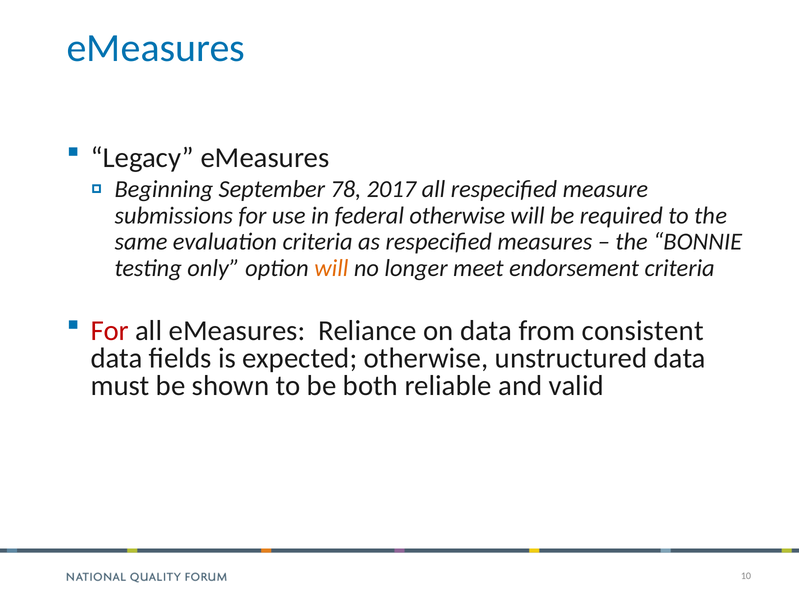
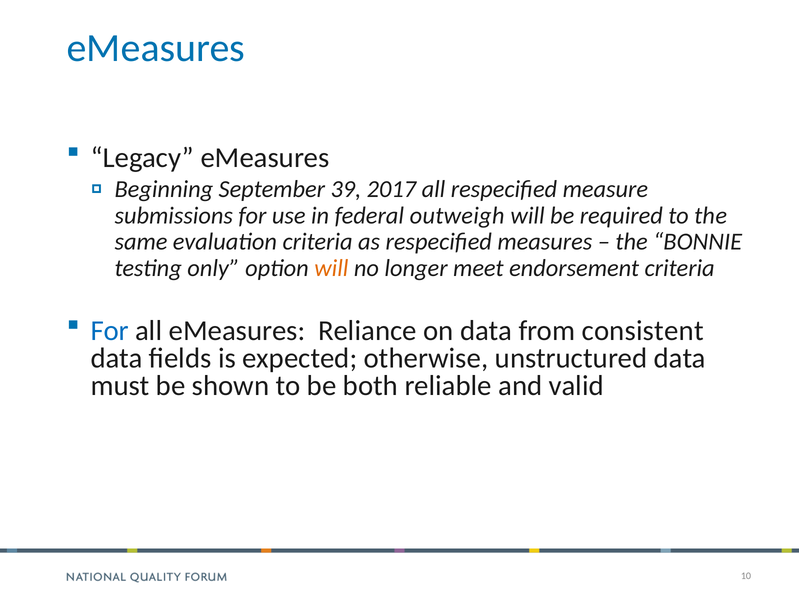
78: 78 -> 39 (346, 189)
federal otherwise: otherwise -> outweigh (457, 216)
For colour: red -> blue (110, 331)
